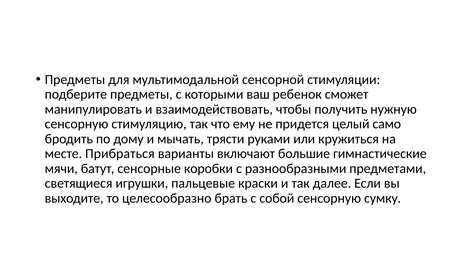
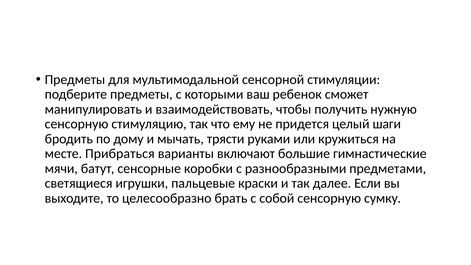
само: само -> шаги (387, 124)
